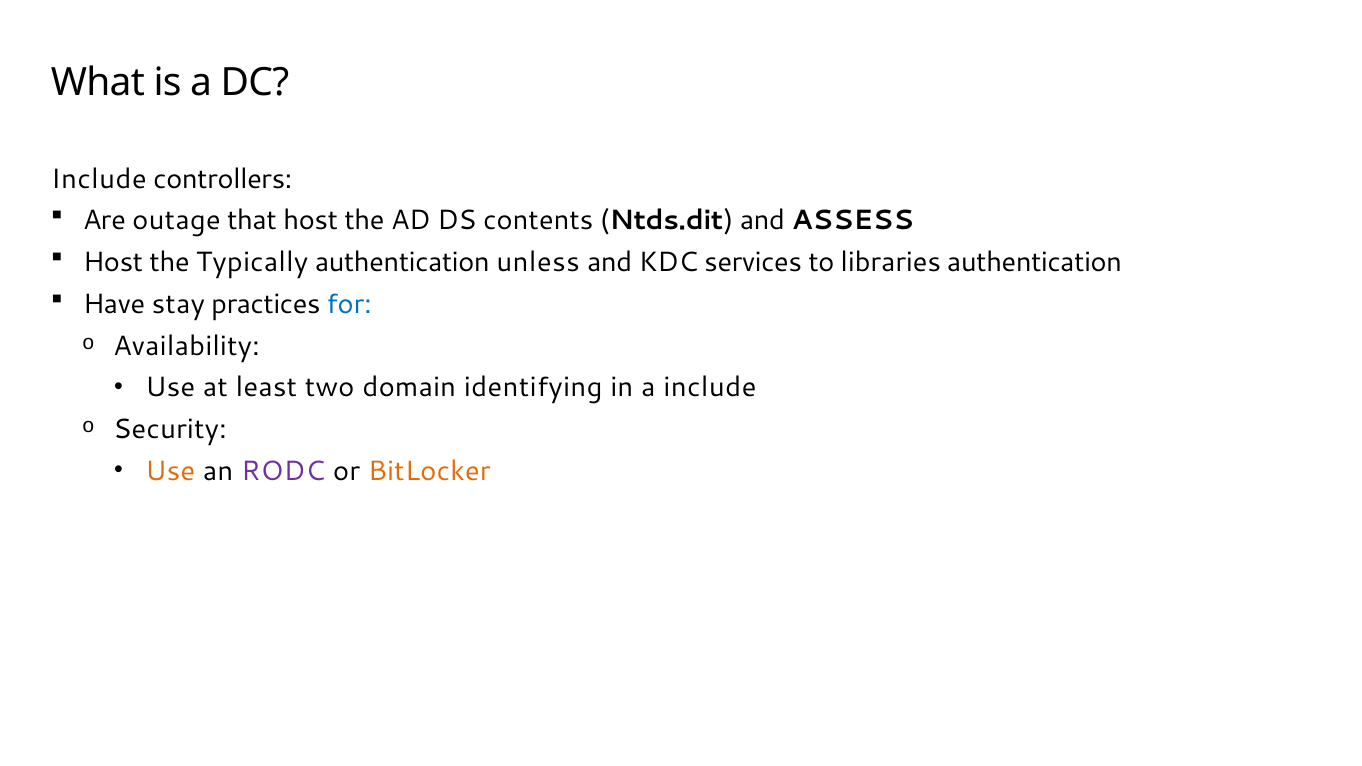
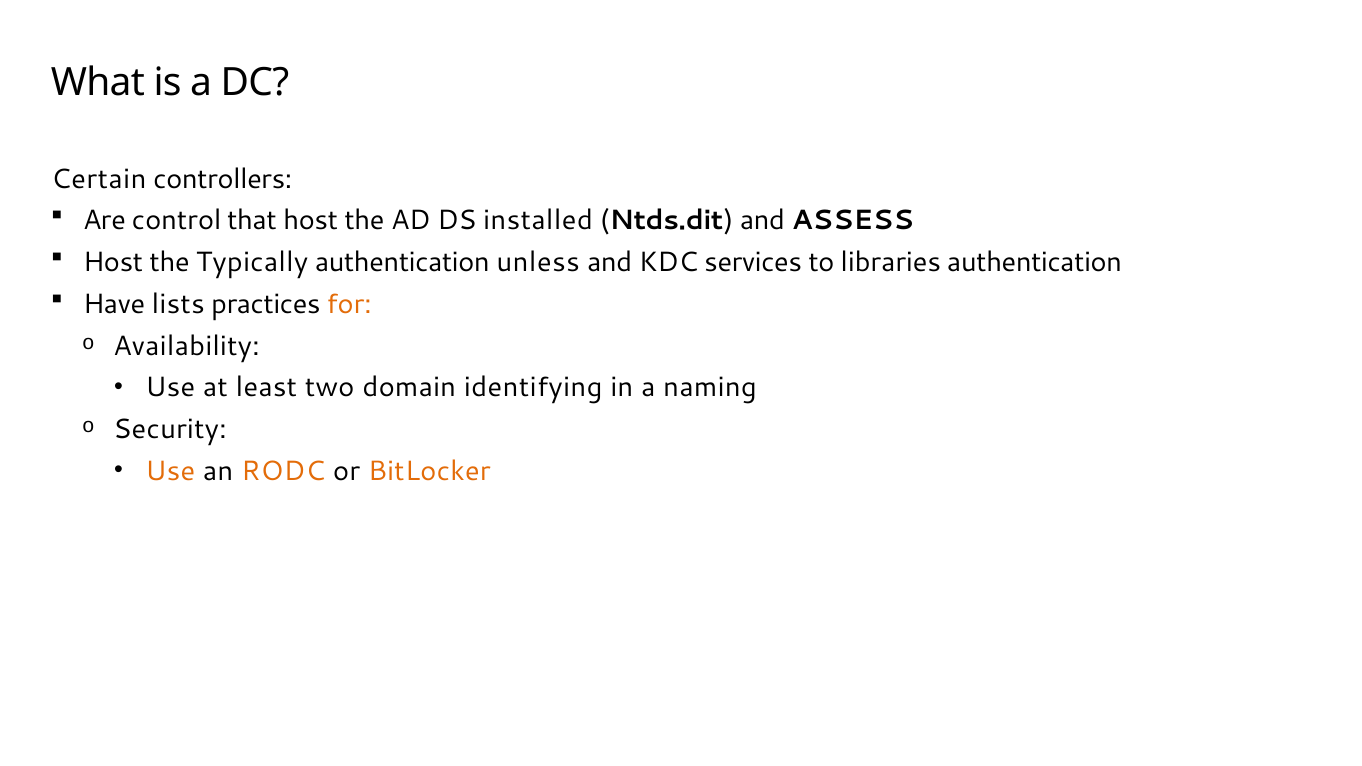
Include: Include -> Certain (99, 179)
outage: outage -> control (177, 221)
contents: contents -> installed (538, 221)
stay: stay -> lists (178, 304)
for colour: blue -> orange (349, 304)
a include: include -> naming (710, 388)
RODC colour: purple -> orange (283, 471)
